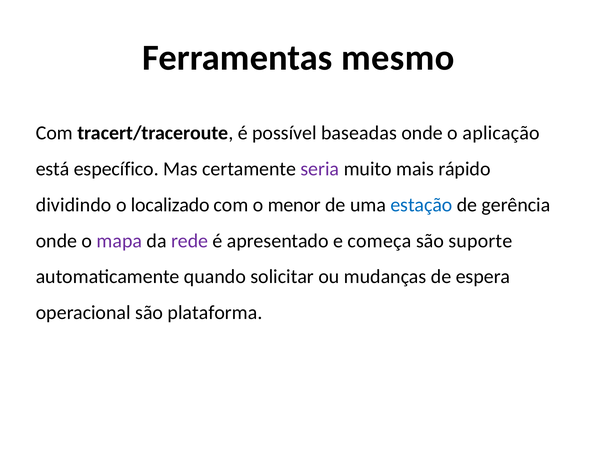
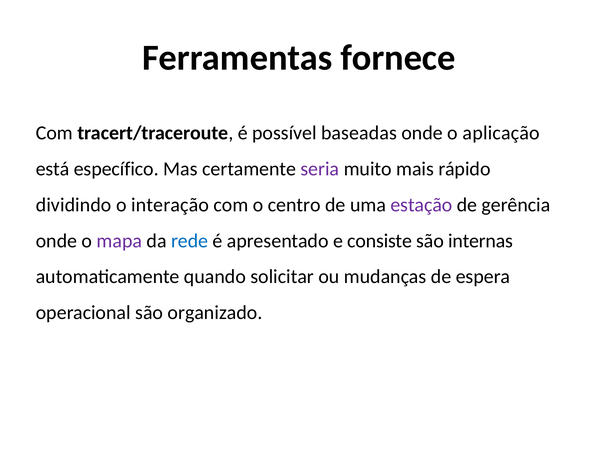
mesmo: mesmo -> fornece (398, 58)
localizado: localizado -> interação (170, 205)
menor: menor -> centro (294, 205)
estação colour: blue -> purple (421, 205)
rede colour: purple -> blue (190, 241)
começa: começa -> consiste (380, 241)
suporte: suporte -> internas (481, 241)
plataforma: plataforma -> organizado (215, 312)
